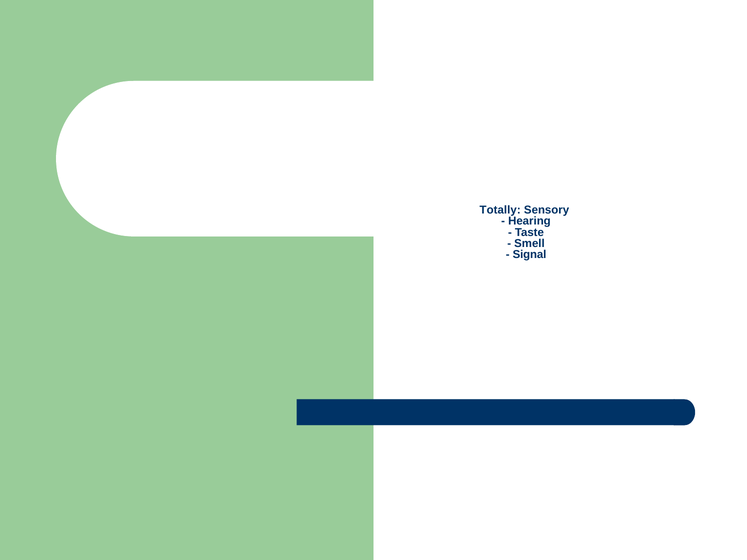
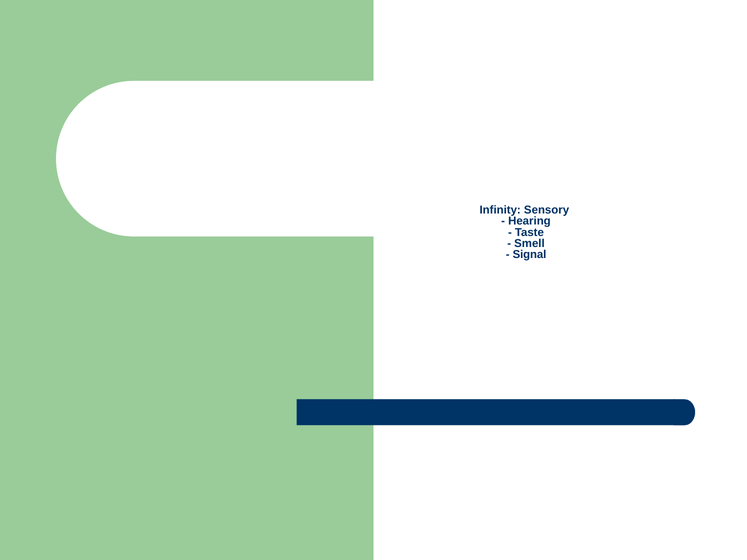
Totally: Totally -> Infinity (500, 210)
